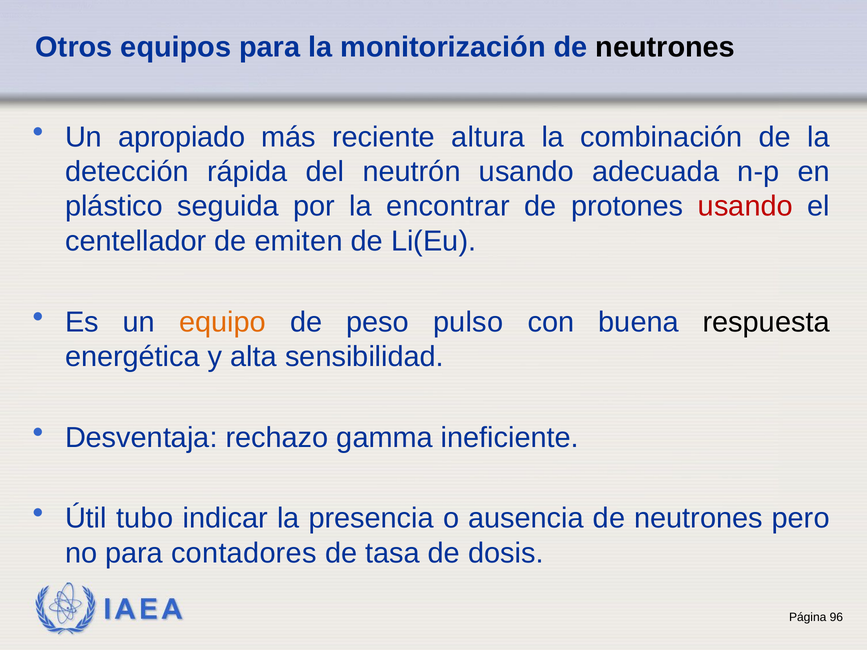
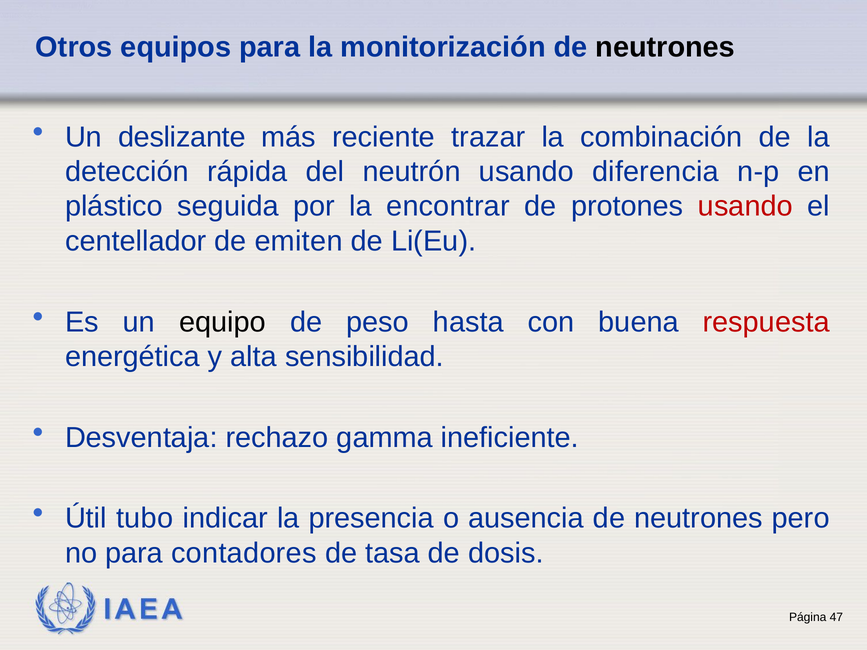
apropiado: apropiado -> deslizante (182, 137)
altura: altura -> trazar (488, 137)
adecuada: adecuada -> diferencia (656, 172)
equipo colour: orange -> black (222, 322)
pulso: pulso -> hasta (468, 322)
respuesta colour: black -> red (766, 322)
96: 96 -> 47 (836, 617)
